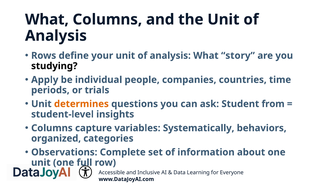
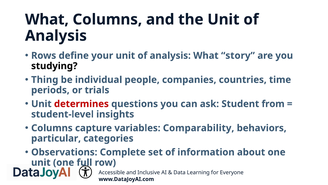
Apply: Apply -> Thing (45, 80)
determines colour: orange -> red (81, 104)
Systematically: Systematically -> Comparability (199, 128)
organized: organized -> particular (56, 138)
